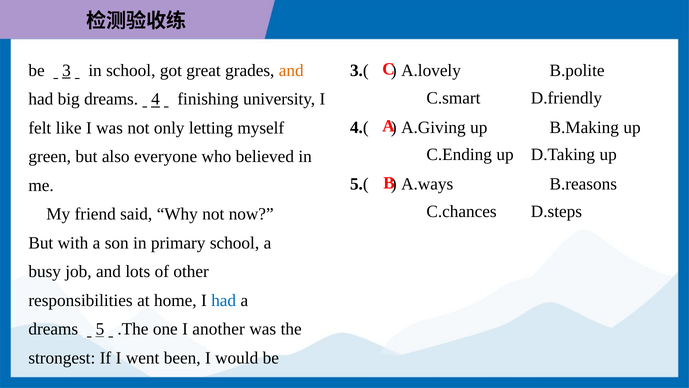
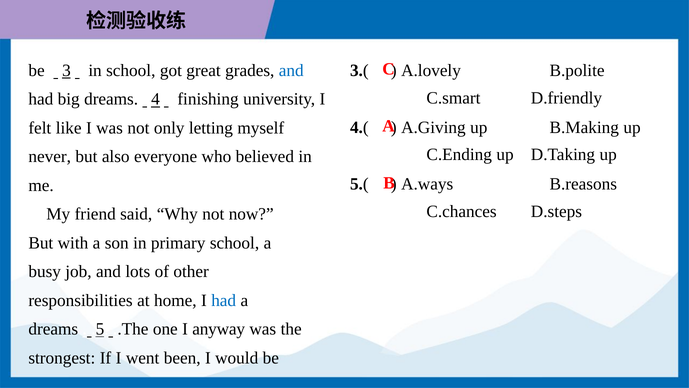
and colour: orange -> blue (291, 70)
green: green -> never (50, 157)
another: another -> anyway (219, 329)
